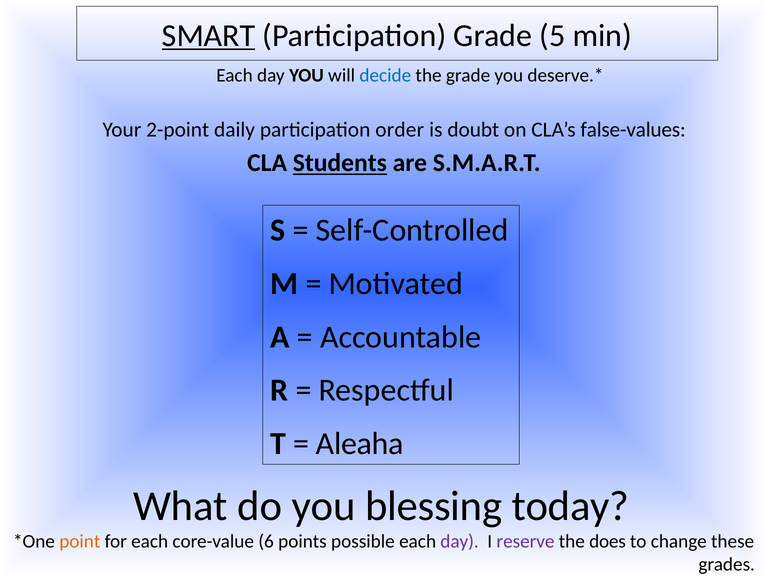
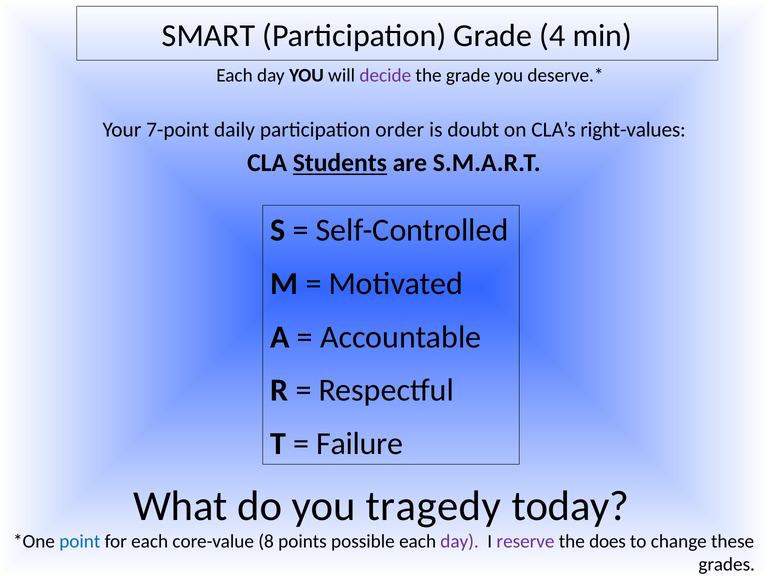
SMART underline: present -> none (209, 36)
5: 5 -> 4 (552, 36)
decide colour: blue -> purple (385, 75)
2-point: 2-point -> 7-point (178, 130)
false-values: false-values -> right-values (633, 130)
Aleaha: Aleaha -> Failure (360, 444)
blessing: blessing -> tragedy (433, 507)
point colour: orange -> blue (80, 542)
6: 6 -> 8 (266, 542)
